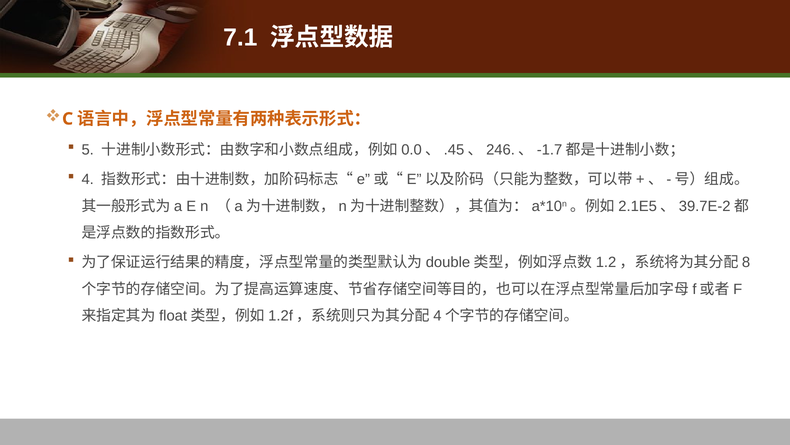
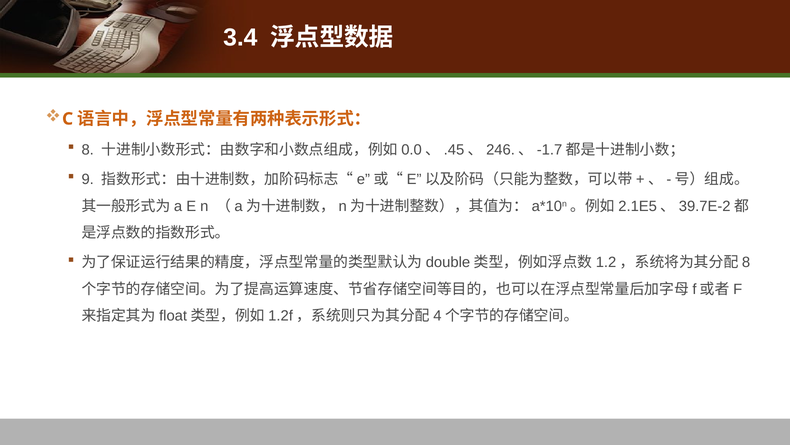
7.1: 7.1 -> 3.4 (240, 38)
5: 5 -> 8 (88, 150)
4: 4 -> 9 (88, 179)
